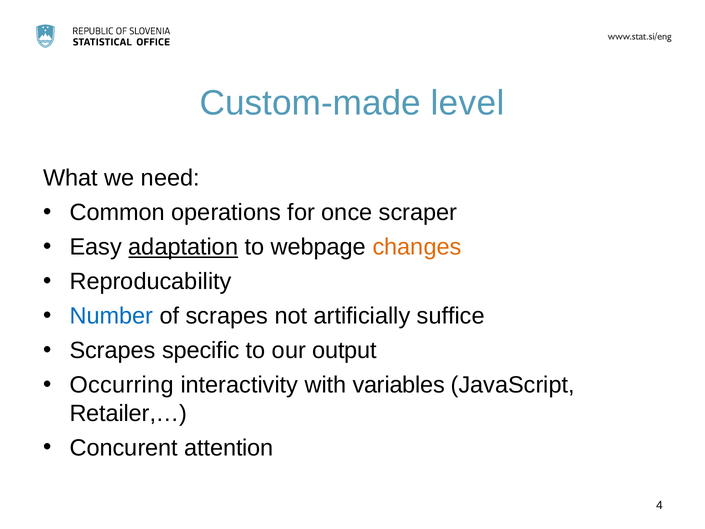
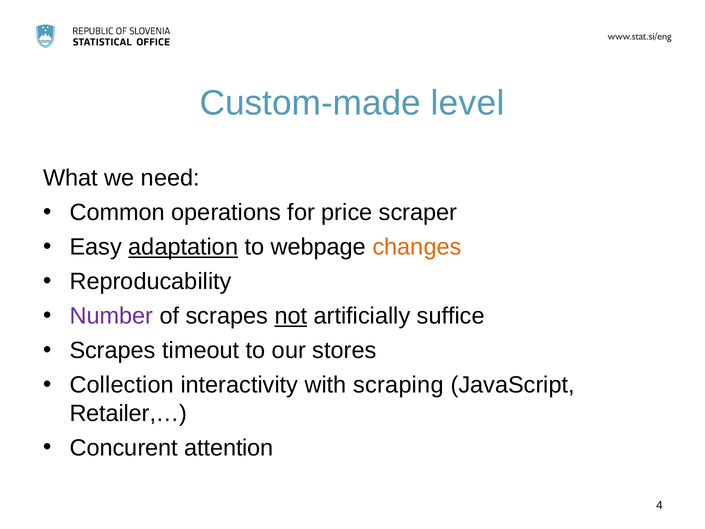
once: once -> price (347, 213)
Number colour: blue -> purple (111, 316)
not underline: none -> present (291, 316)
specific: specific -> timeout (201, 351)
output: output -> stores (344, 351)
Occurring: Occurring -> Collection (122, 385)
variables: variables -> scraping (398, 385)
